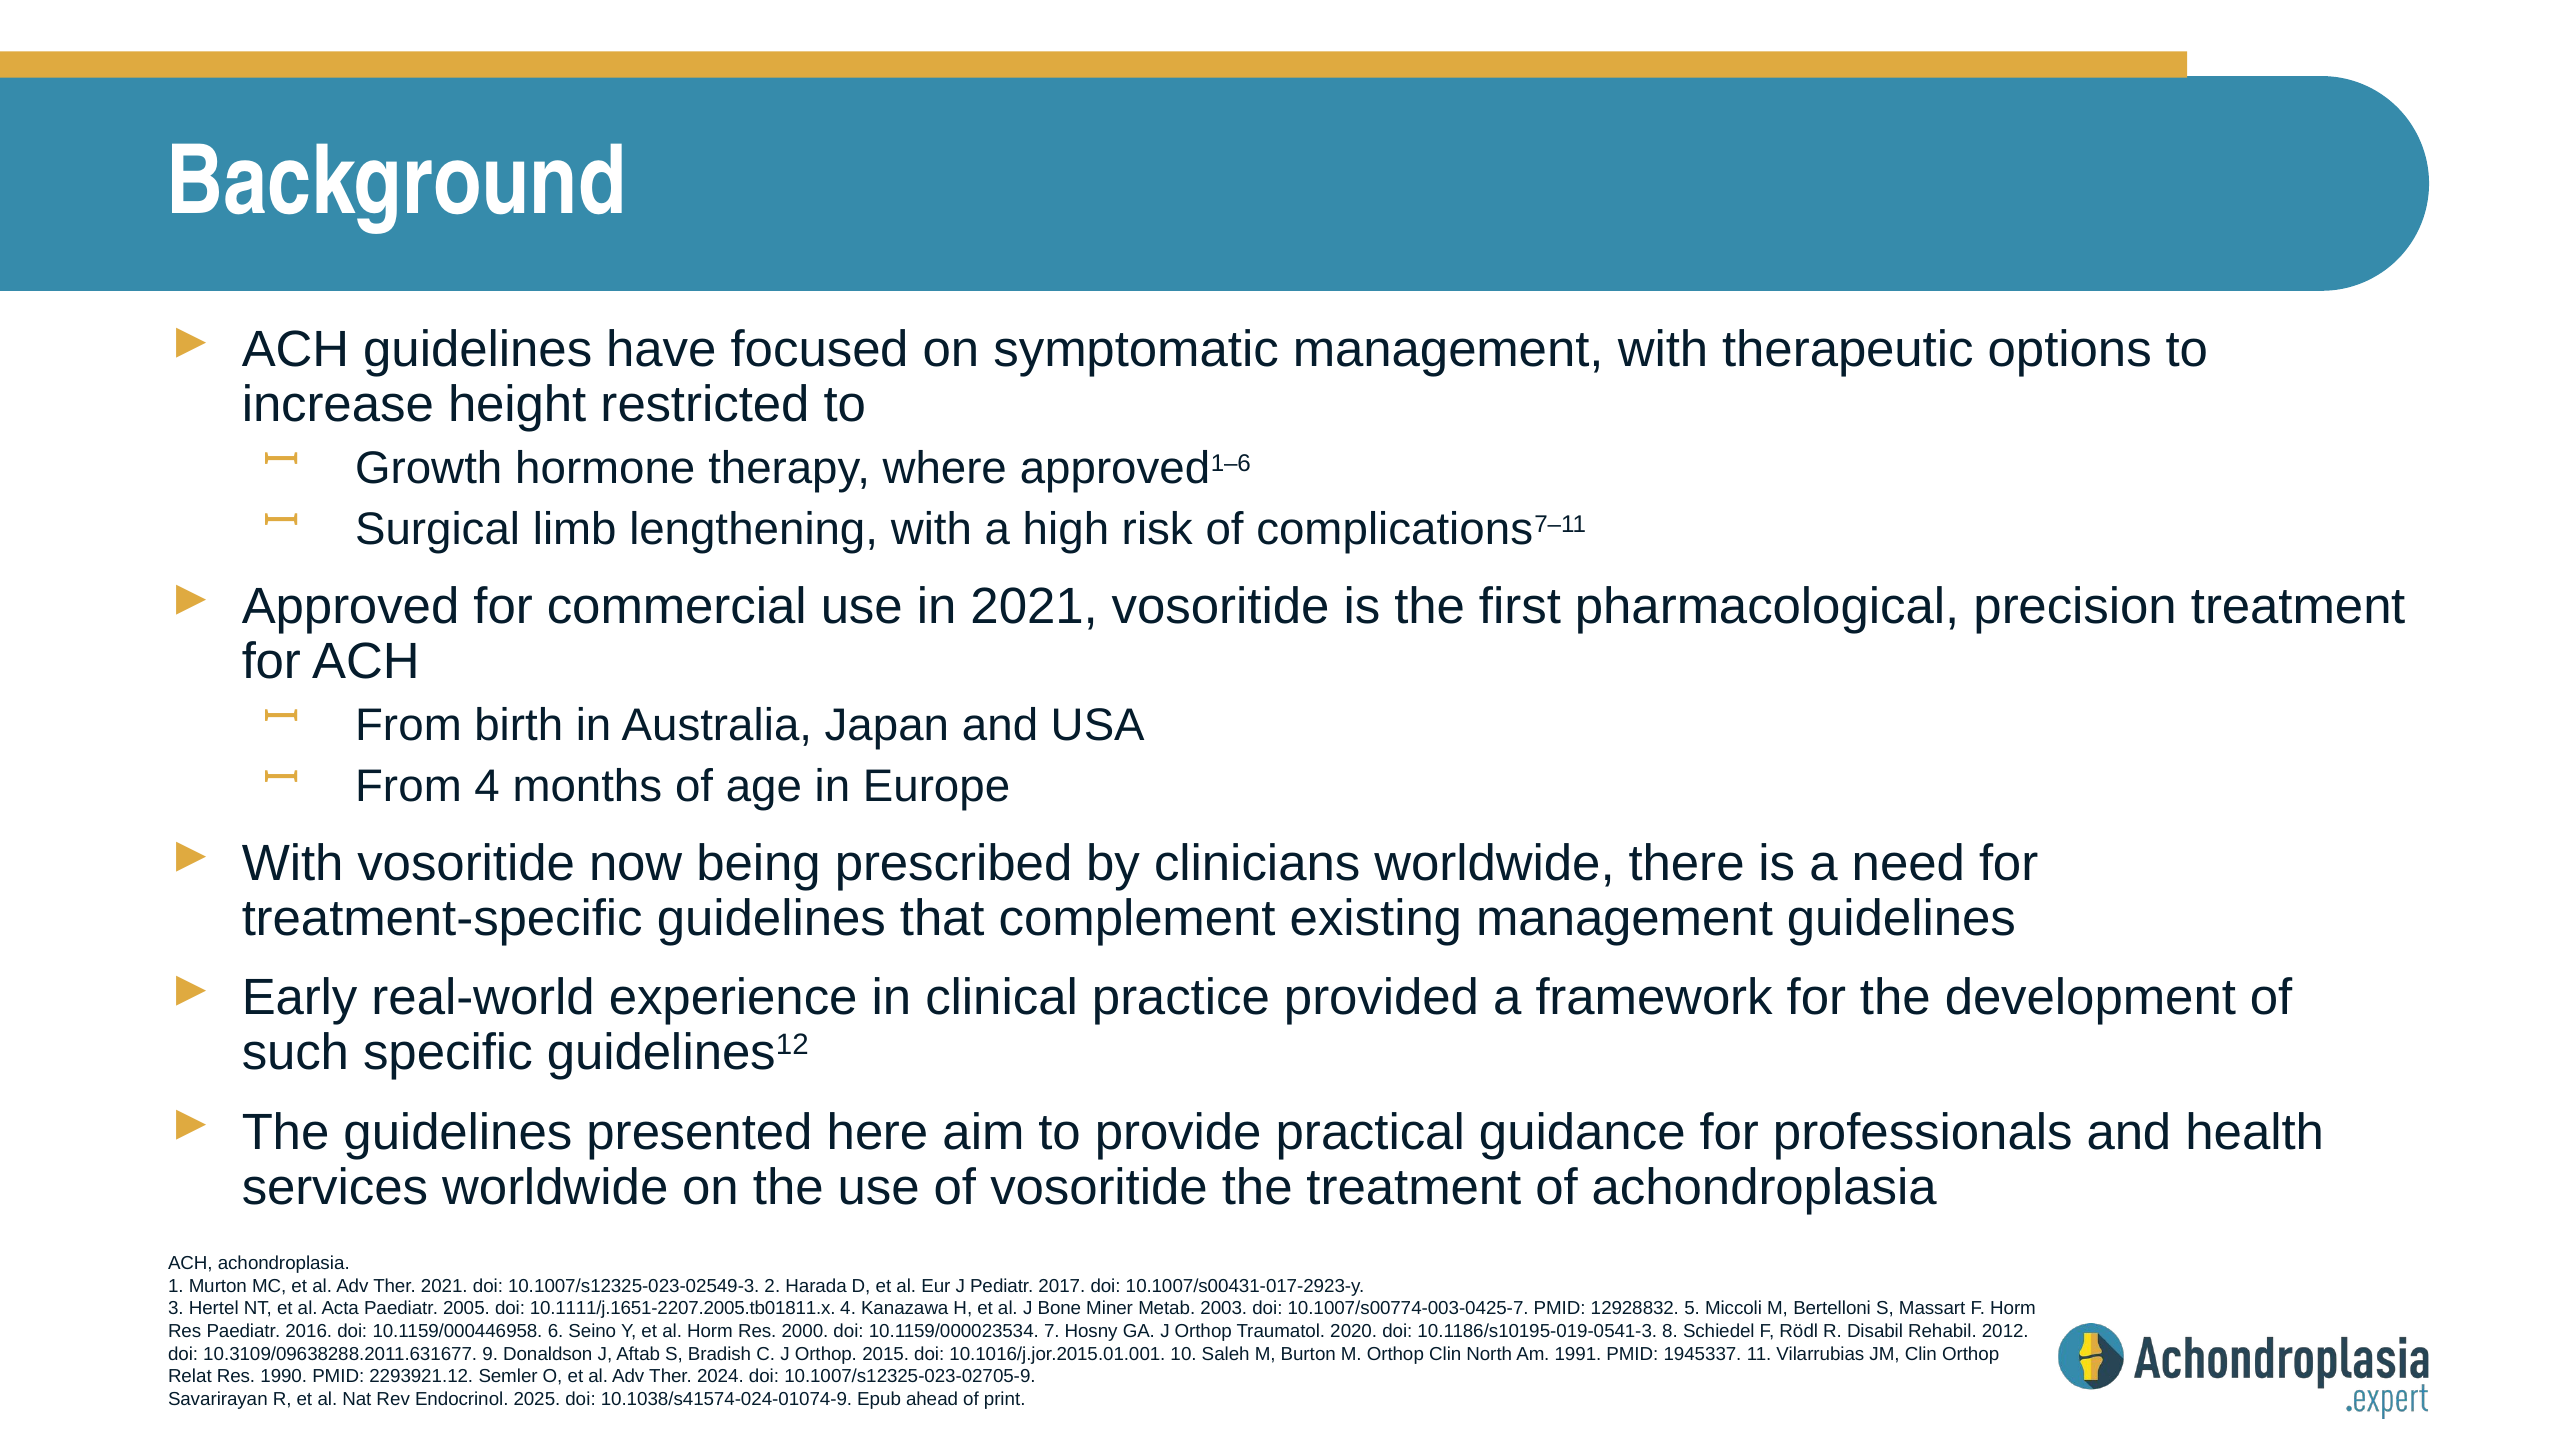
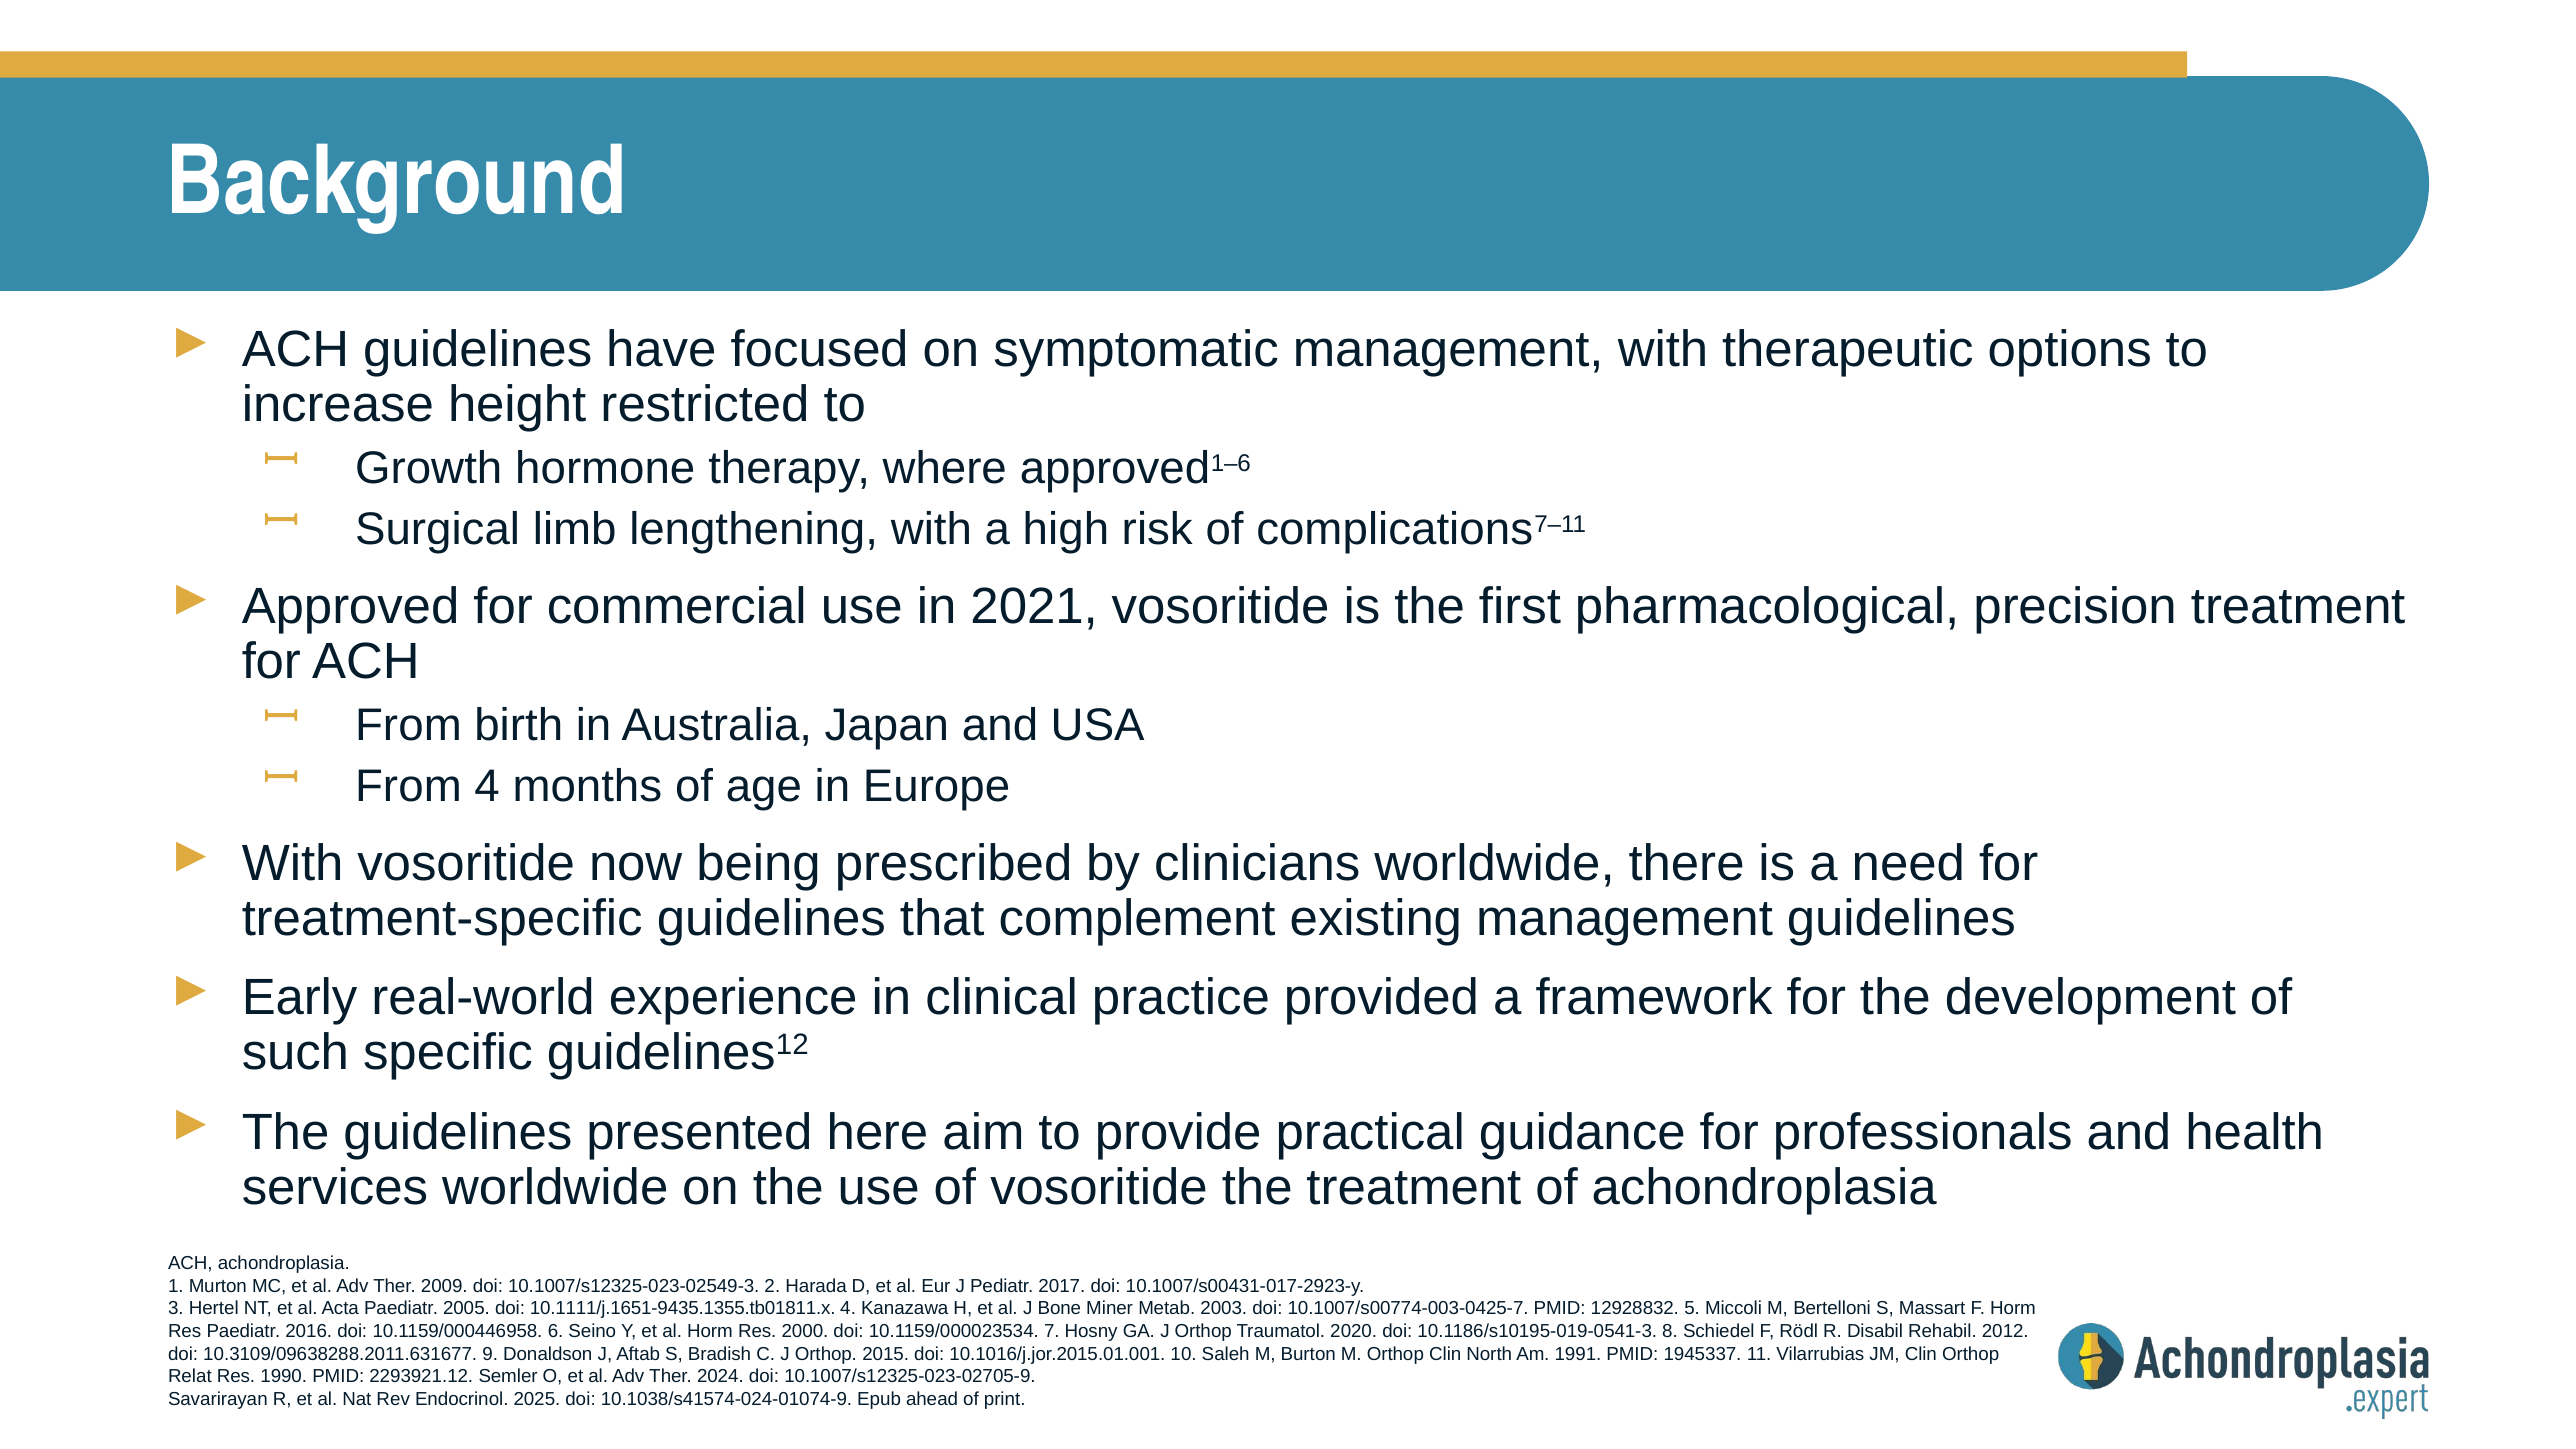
Ther 2021: 2021 -> 2009 (444, 1286)
10.1111/j.1651-2207.2005.tb01811.x: 10.1111/j.1651-2207.2005.tb01811.x -> 10.1111/j.1651-9435.1355.tb01811.x (683, 1309)
